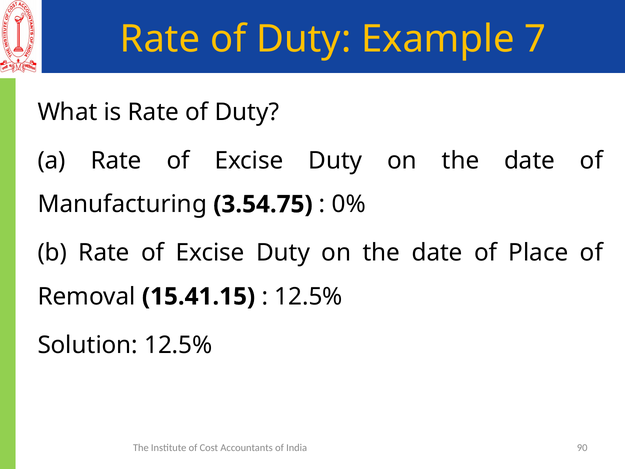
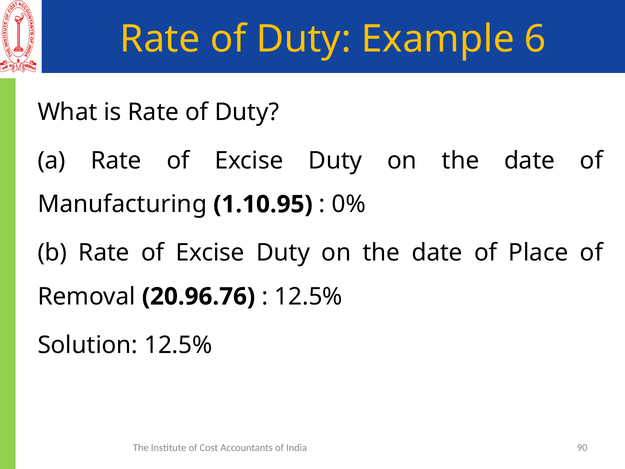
7: 7 -> 6 (535, 39)
3.54.75: 3.54.75 -> 1.10.95 (263, 204)
15.41.15: 15.41.15 -> 20.96.76 (199, 296)
